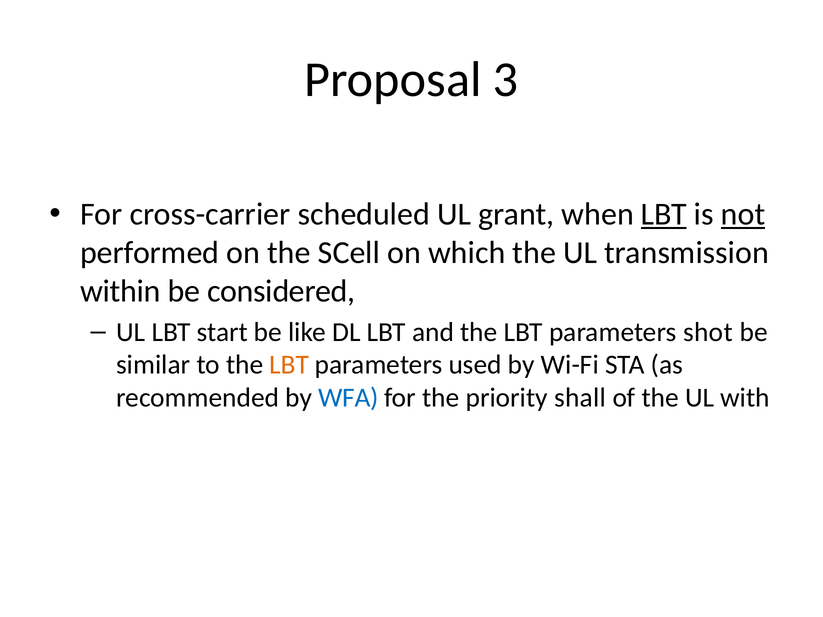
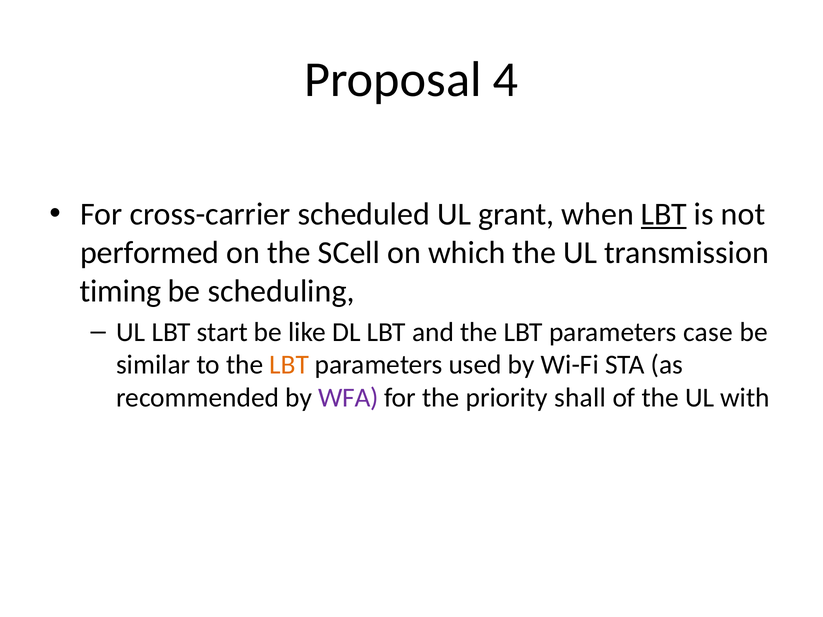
3: 3 -> 4 (506, 80)
not underline: present -> none (743, 214)
within: within -> timing (121, 291)
considered: considered -> scheduling (281, 291)
shot: shot -> case (708, 332)
WFA colour: blue -> purple (348, 398)
